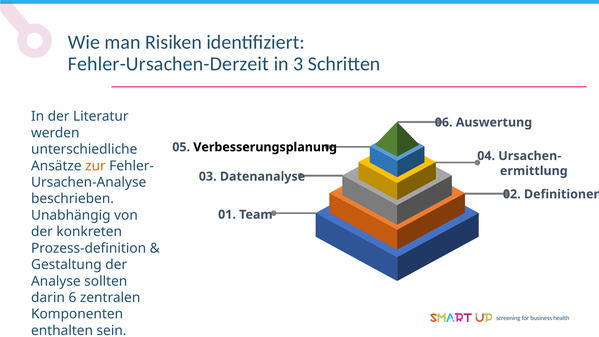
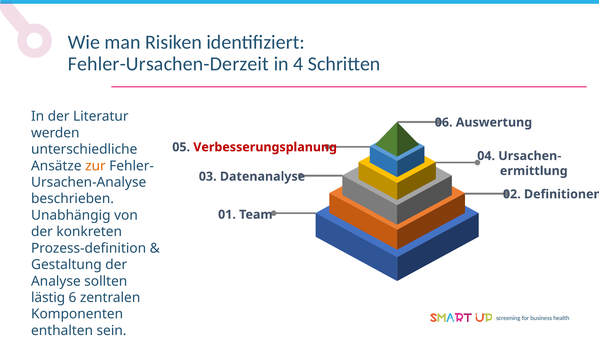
3: 3 -> 4 (298, 64)
Verbesserungsplanung colour: black -> red (265, 147)
darin: darin -> lästig (48, 298)
